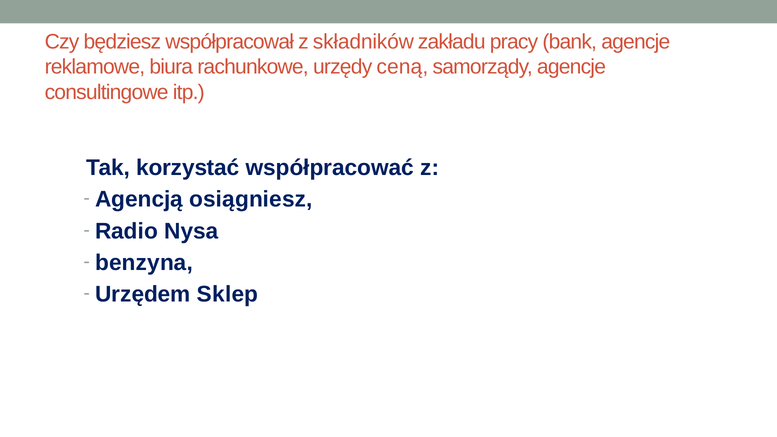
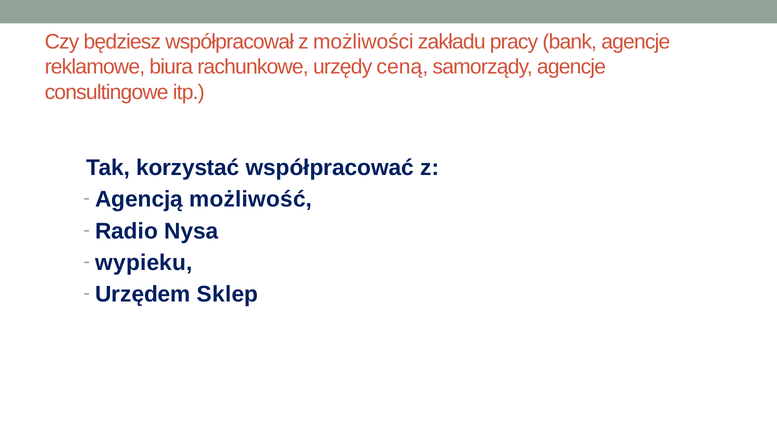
składników: składników -> możliwości (363, 42)
osiągniesz: osiągniesz -> możliwość (251, 199)
benzyna: benzyna -> wypieku (144, 263)
